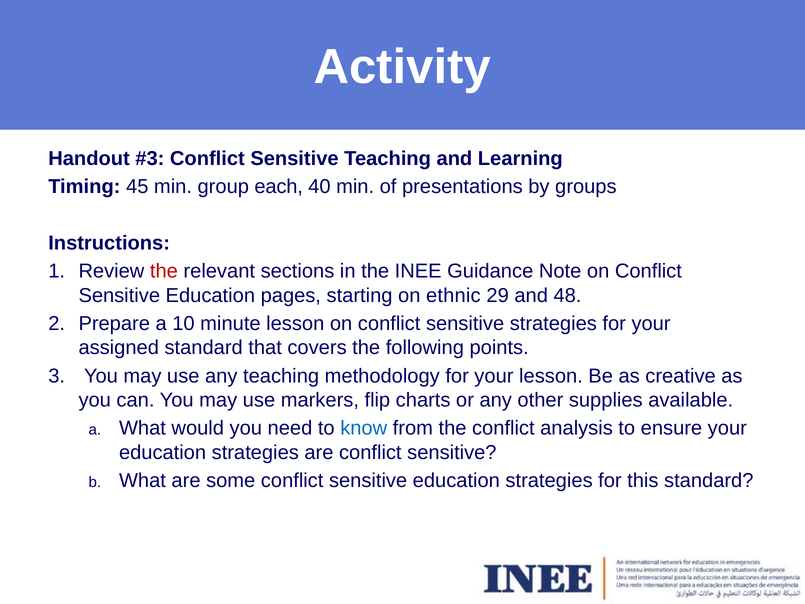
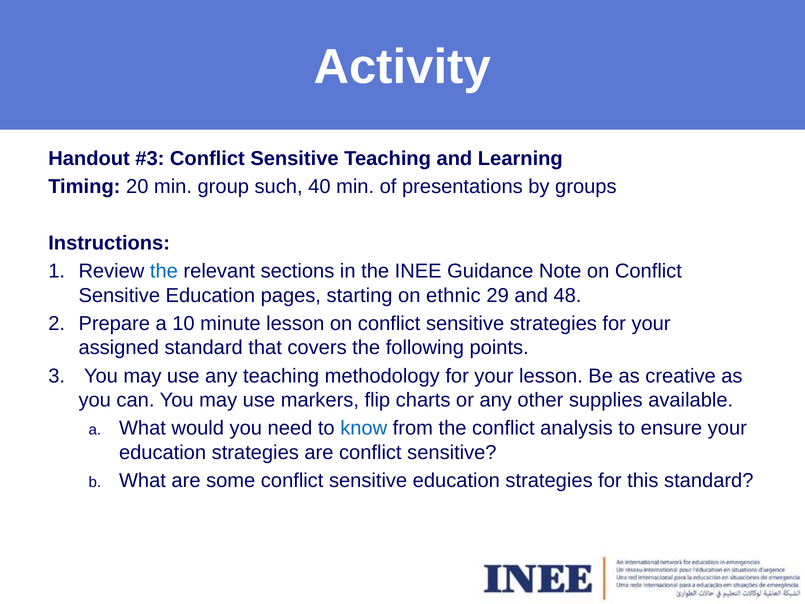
45: 45 -> 20 (137, 187)
each: each -> such (279, 187)
the colour: red -> blue (164, 271)
